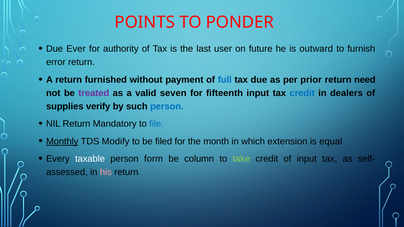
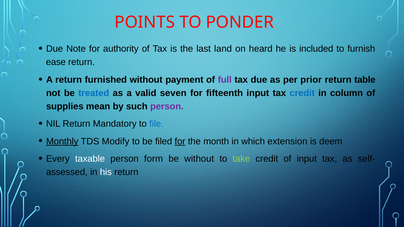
Ever: Ever -> Note (76, 49)
user: user -> land (223, 49)
future: future -> heard (261, 49)
outward: outward -> included (316, 49)
error: error -> ease (56, 62)
full colour: blue -> purple (225, 80)
need: need -> table (365, 80)
treated colour: purple -> blue (94, 93)
dealers: dealers -> column (347, 93)
verify: verify -> mean (98, 106)
person colour: blue -> purple (167, 106)
for underline: none -> present (180, 141)
equal: equal -> deem (331, 141)
be column: column -> without (199, 159)
his colour: pink -> white (106, 172)
